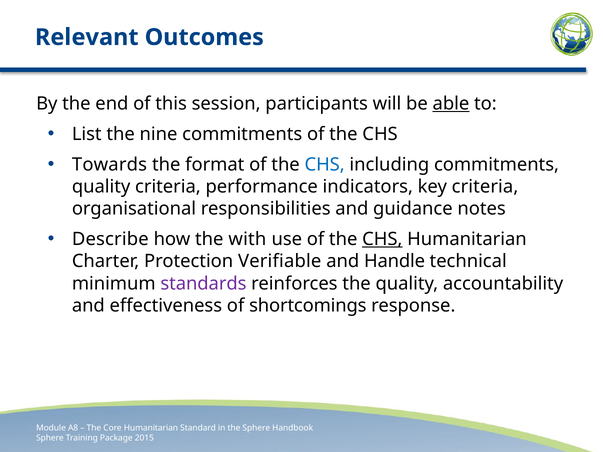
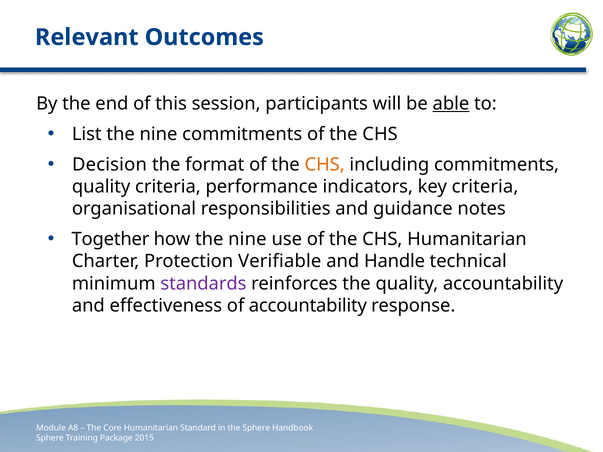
Towards: Towards -> Decision (109, 165)
CHS colour: blue -> orange (325, 165)
Describe: Describe -> Together (110, 239)
how the with: with -> nine (247, 239)
CHS underline: present -> none (382, 239)
of shortcomings: shortcomings -> accountability (308, 306)
